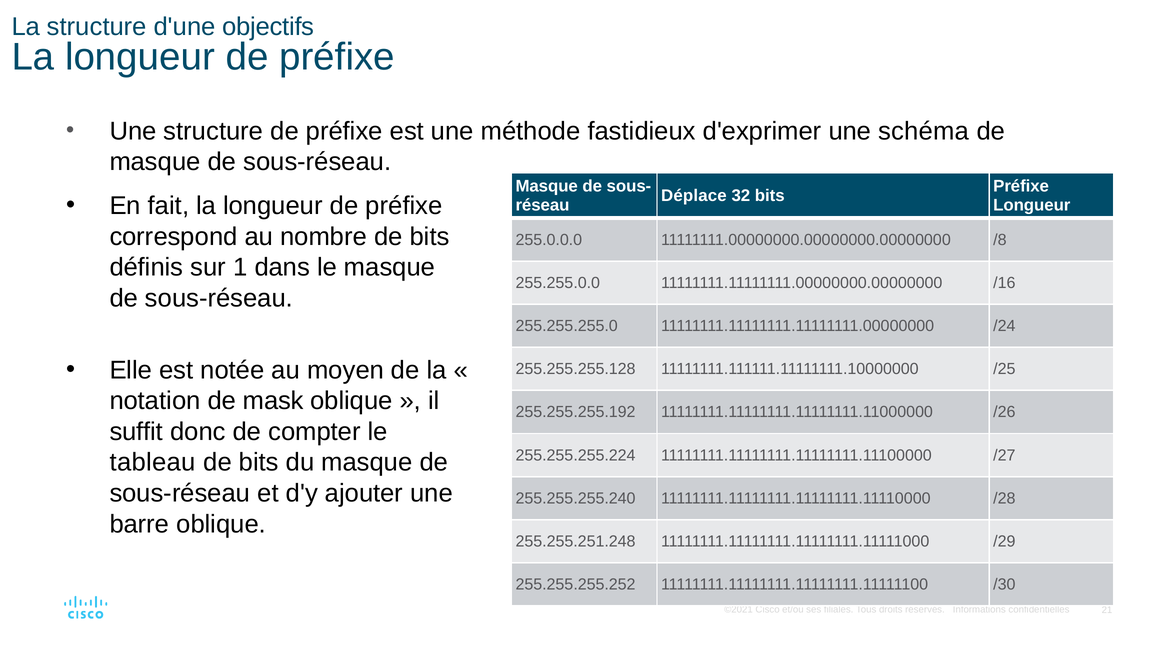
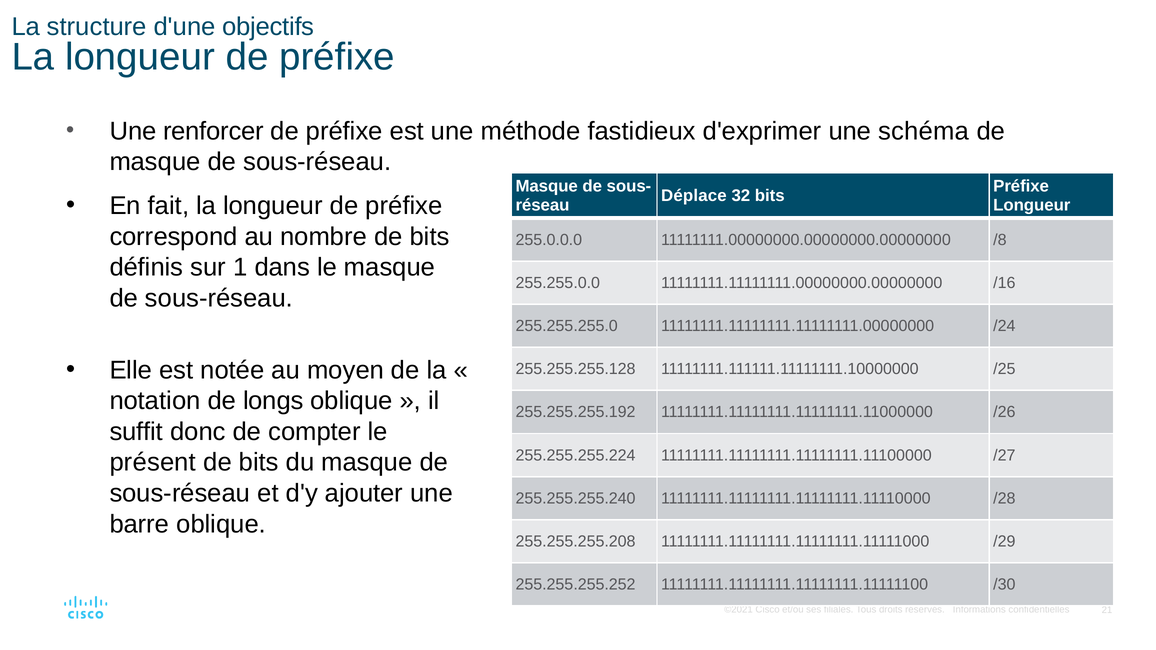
Une structure: structure -> renforcer (213, 131)
mask: mask -> longs (273, 401)
tableau: tableau -> présent (153, 463)
255.255.251.248: 255.255.251.248 -> 255.255.255.208 (576, 542)
